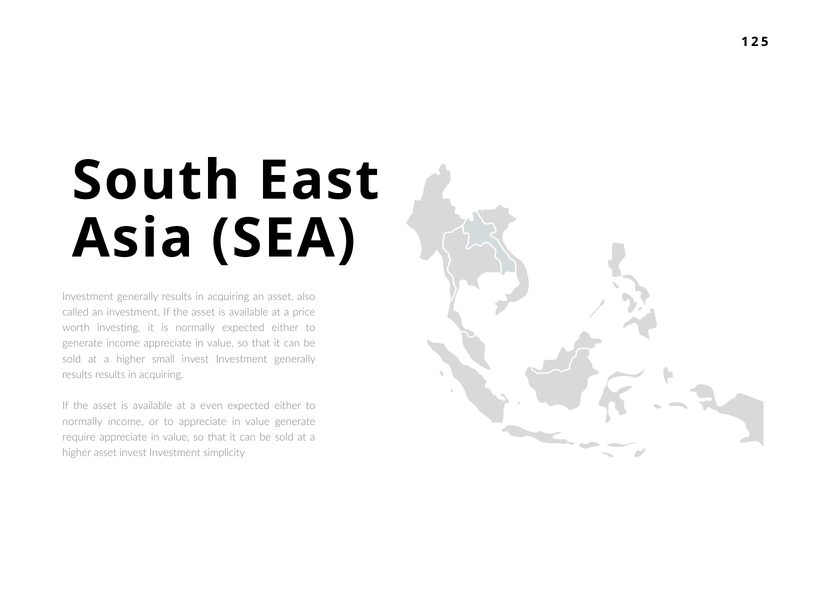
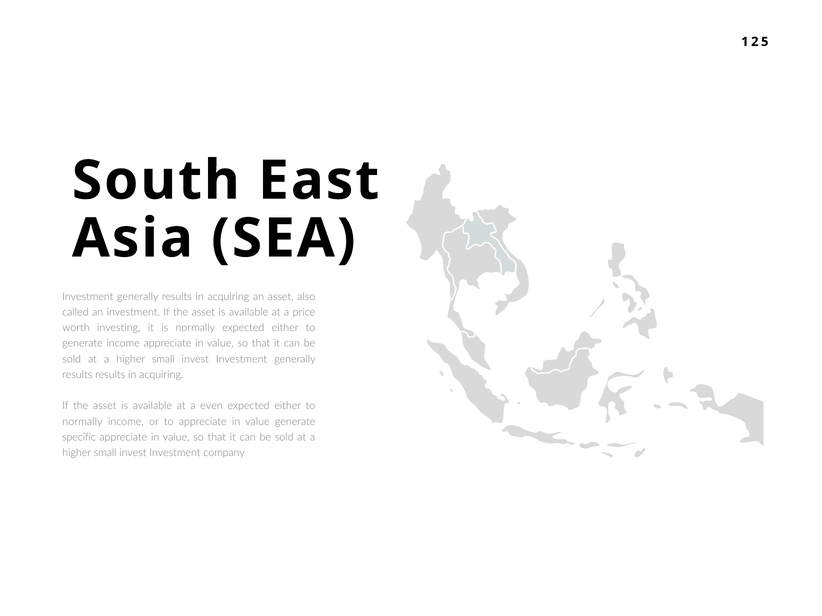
require: require -> specific (79, 437)
asset: asset -> small (105, 453)
simplicity: simplicity -> company (224, 453)
